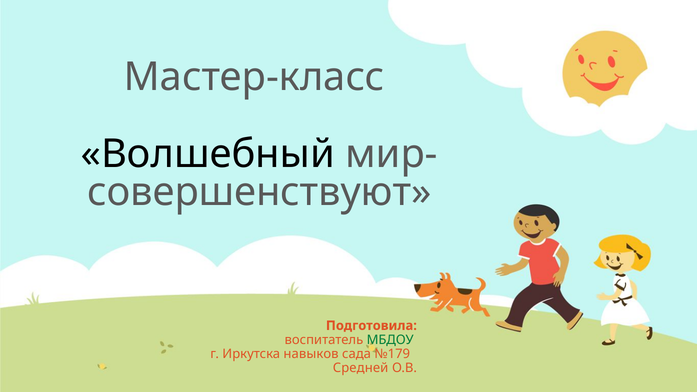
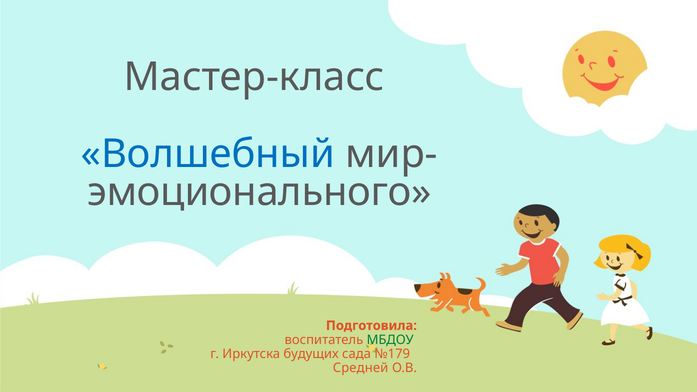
Волшебный colour: black -> blue (208, 154)
совершенствуют: совершенствуют -> эмоционального (259, 192)
навыков: навыков -> будущих (311, 354)
